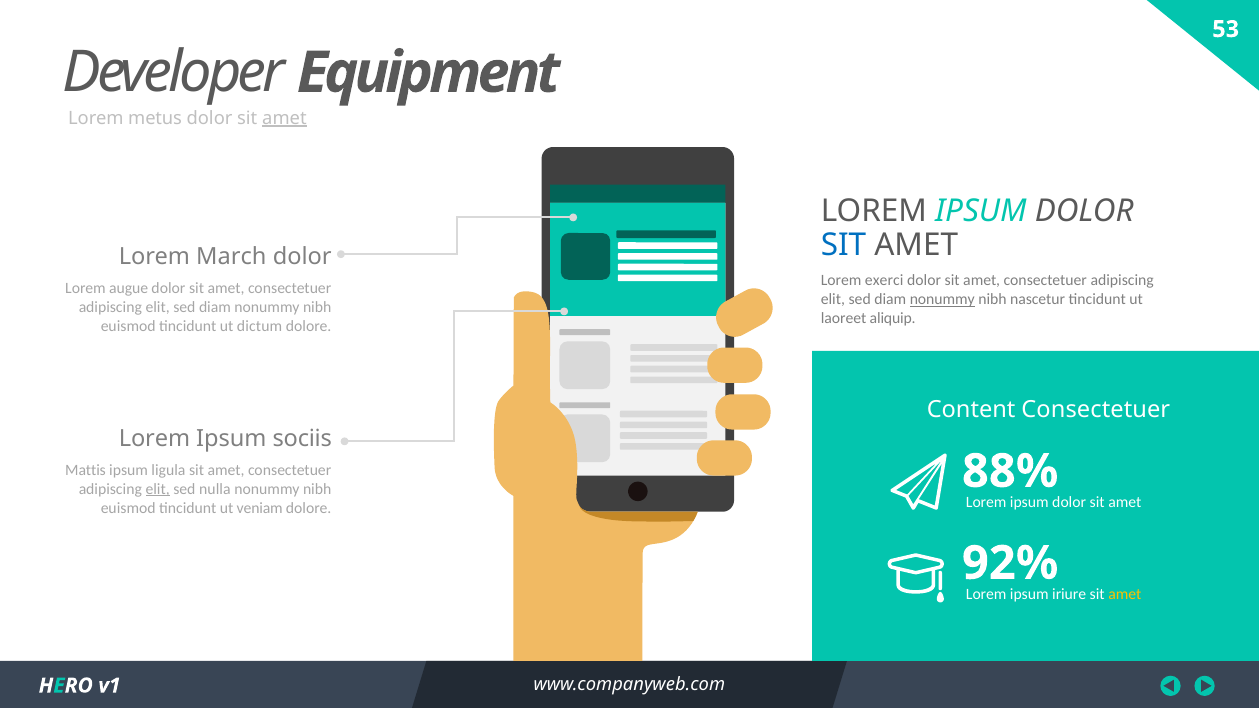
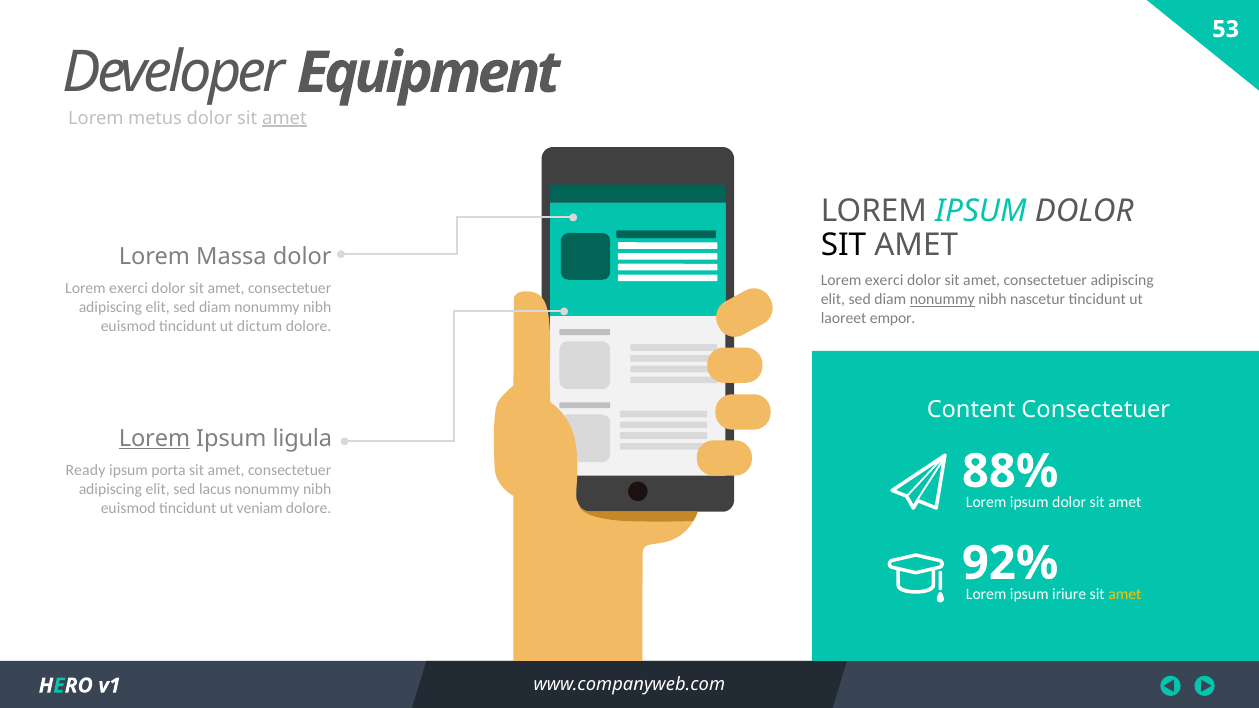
SIT colour: blue -> black (844, 245)
March: March -> Massa (231, 257)
augue: augue -> exerci (129, 289)
aliquip: aliquip -> empor (893, 318)
Lorem underline: none -> present (154, 438)
sociis: sociis -> ligula (302, 438)
Mattis: Mattis -> Ready (85, 470)
ligula: ligula -> porta (169, 470)
elit underline: present -> none (158, 489)
nulla: nulla -> lacus (215, 489)
